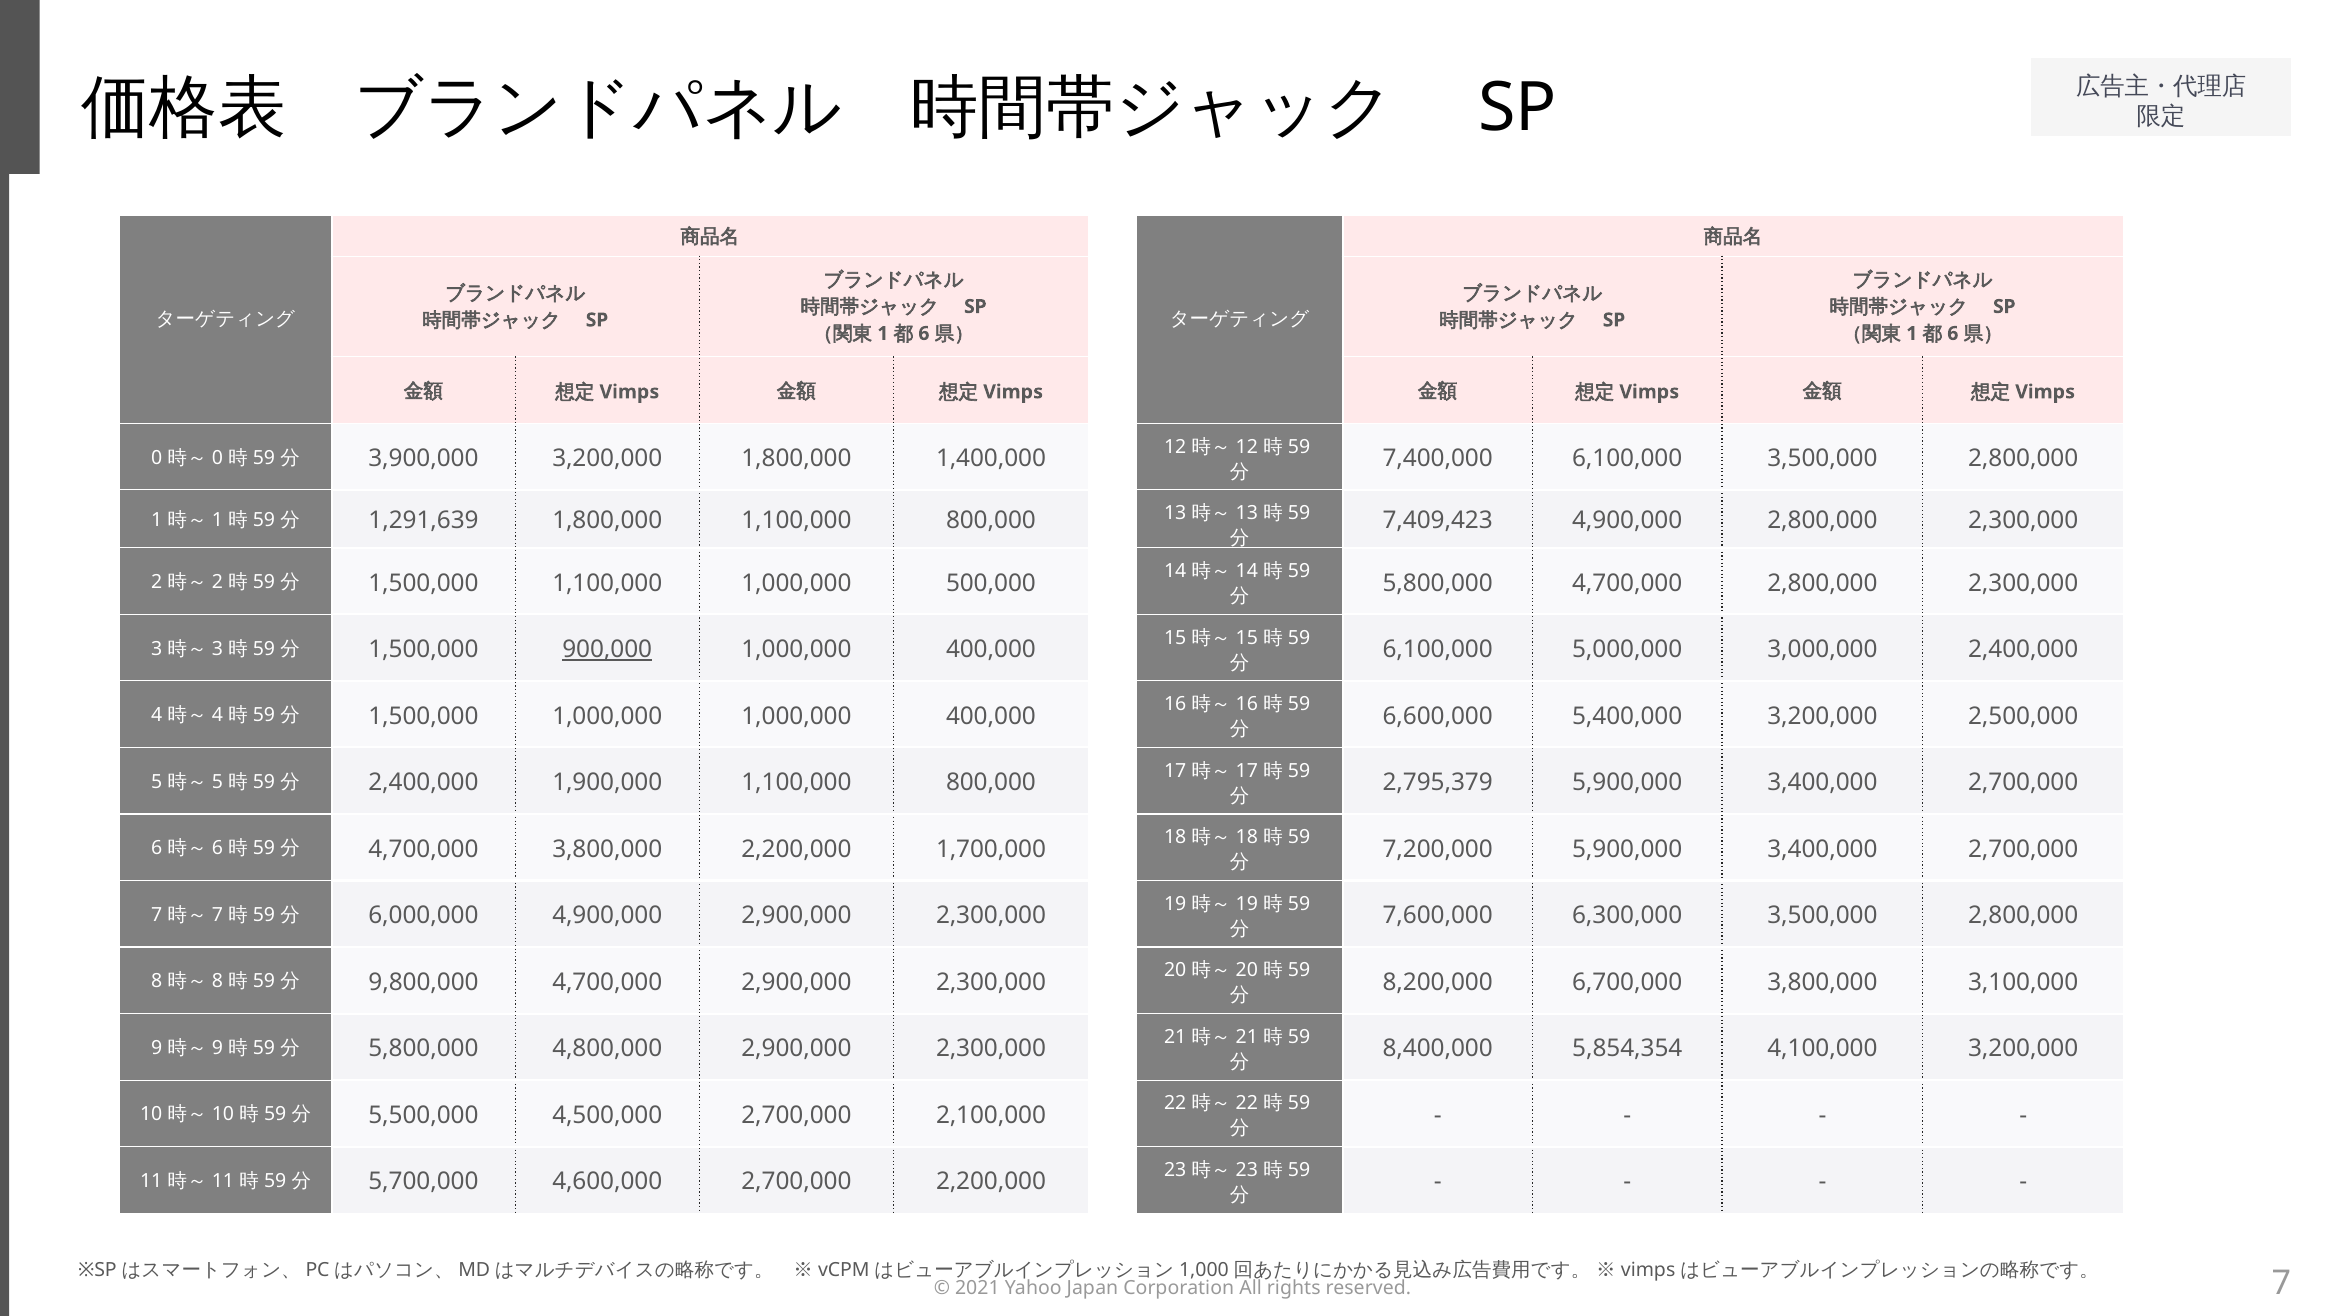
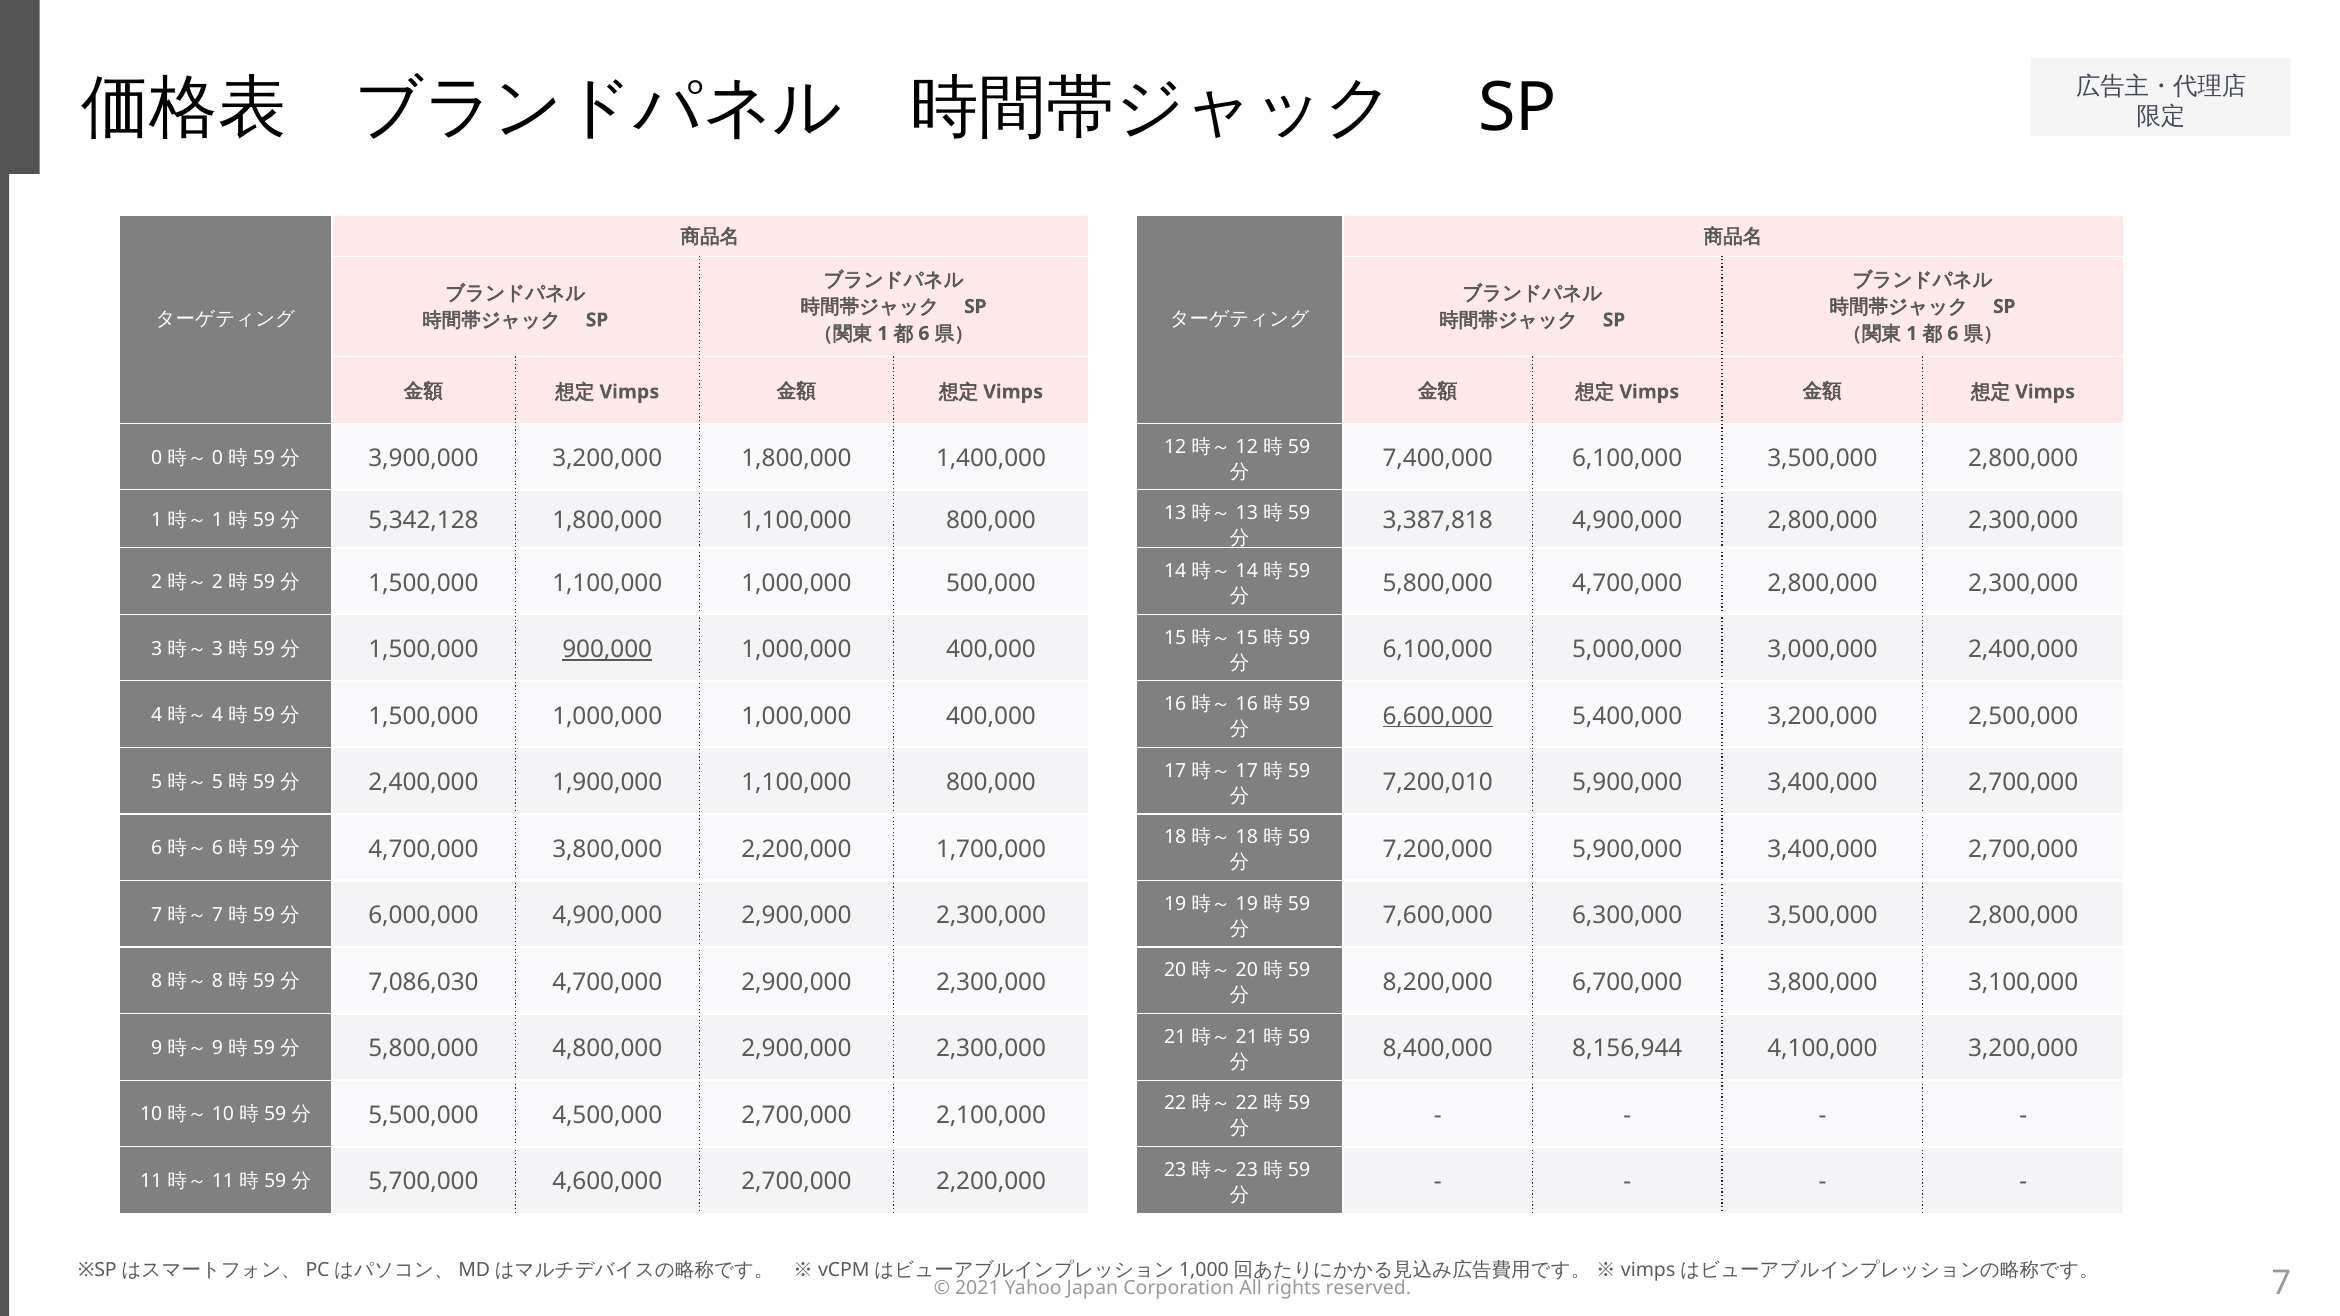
7,409,423: 7,409,423 -> 3,387,818 (1438, 521)
1,291,639: 1,291,639 -> 5,342,128 (424, 521)
6,600,000 underline: none -> present (1438, 716)
2,795,379: 2,795,379 -> 7,200,010 (1438, 783)
9,800,000: 9,800,000 -> 7,086,030 (424, 982)
5,854,354: 5,854,354 -> 8,156,944 (1627, 1049)
